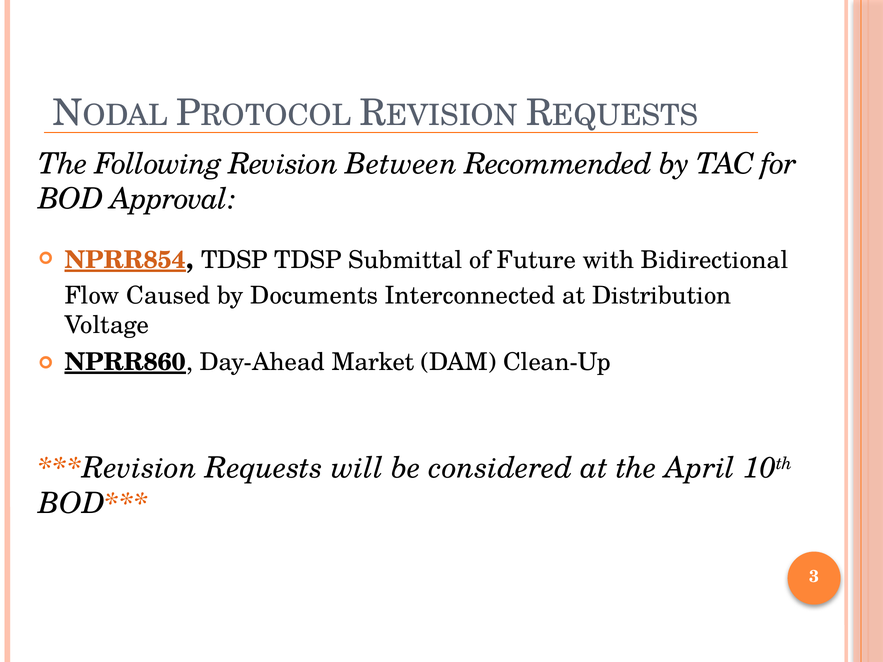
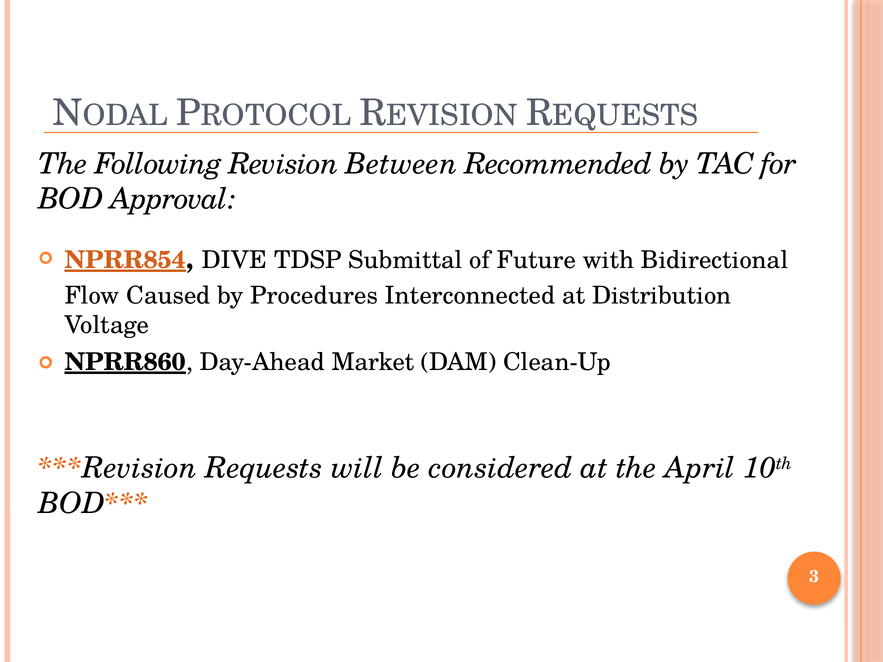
NPRR854 TDSP: TDSP -> DIVE (234, 260)
Documents: Documents -> Procedures (314, 296)
